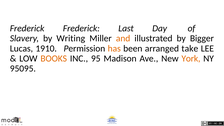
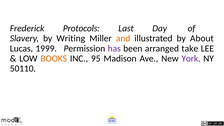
Frederick Frederick: Frederick -> Protocols (81, 28)
Bigger: Bigger -> About (202, 38)
1910: 1910 -> 1999 (46, 48)
has colour: orange -> purple (114, 48)
York colour: orange -> purple (191, 59)
95095: 95095 -> 50110 (23, 69)
